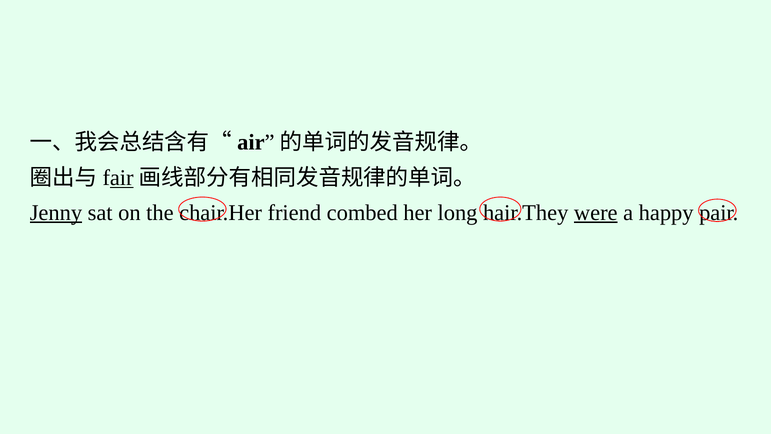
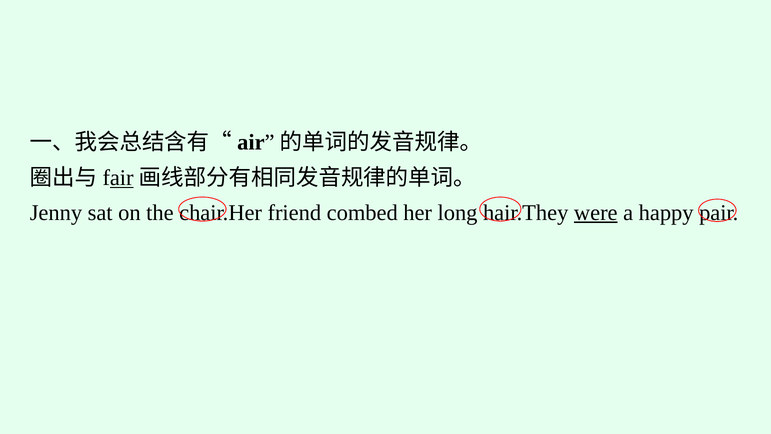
Jenny underline: present -> none (56, 213)
